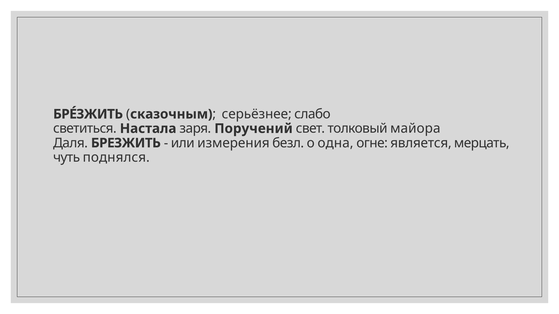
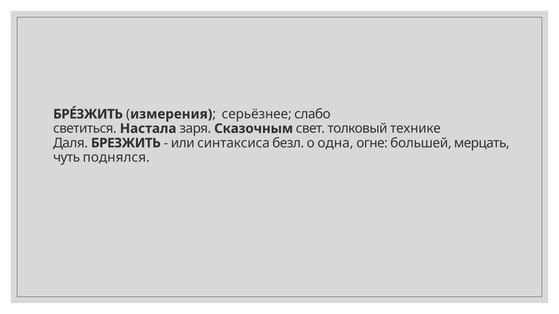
сказочным: сказочным -> измерения (171, 114)
Поручений: Поручений -> Сказочным (254, 129)
майора: майора -> технике (415, 129)
измерения: измерения -> синтаксиса (233, 143)
является: является -> большей (421, 143)
